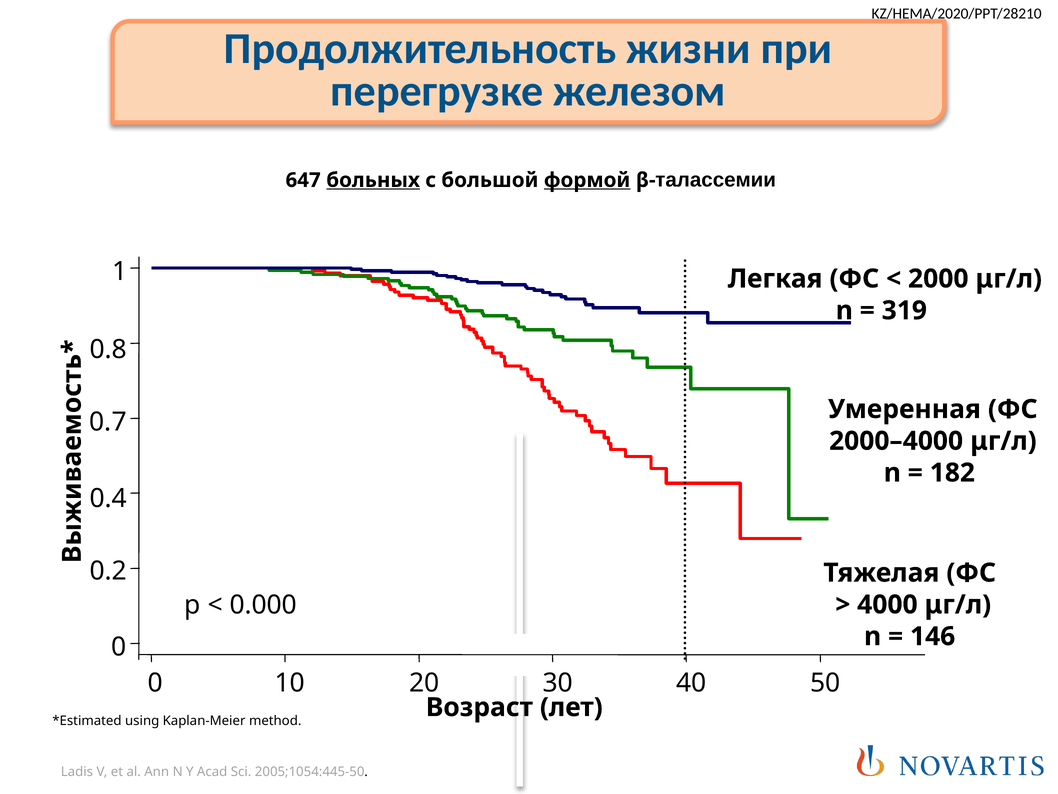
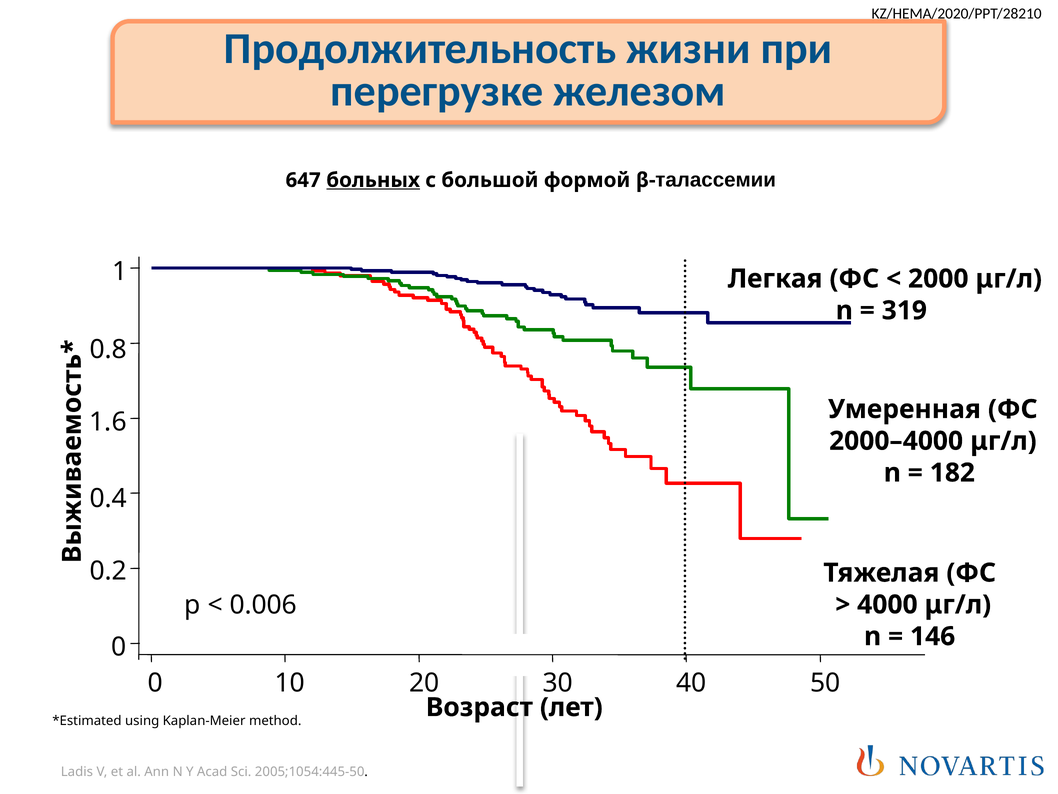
формой underline: present -> none (587, 180)
0.7: 0.7 -> 1.6 (108, 422)
0.000: 0.000 -> 0.006 (263, 604)
